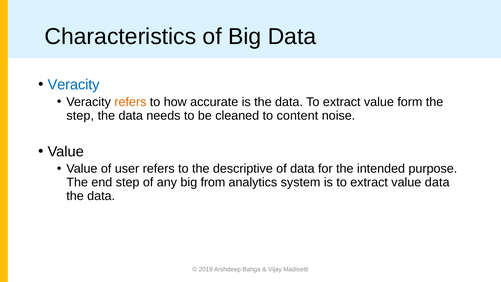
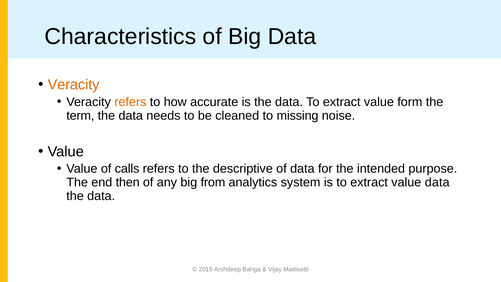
Veracity colour: blue -> orange (74, 85)
step: step -> term (80, 115)
content: content -> missing (298, 115)
user: user -> calls (127, 169)
end step: step -> then (128, 182)
